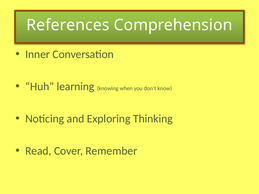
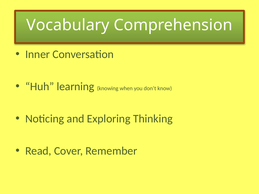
References: References -> Vocabulary (68, 25)
